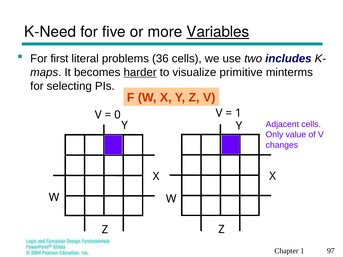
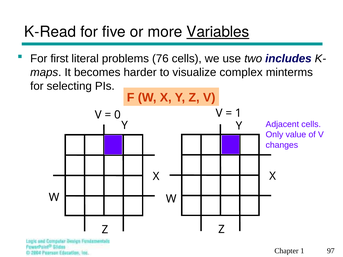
K-Need: K-Need -> K-Read (50, 32)
36: 36 -> 76 (160, 59)
harder underline: present -> none (140, 72)
primitive: primitive -> complex (241, 72)
